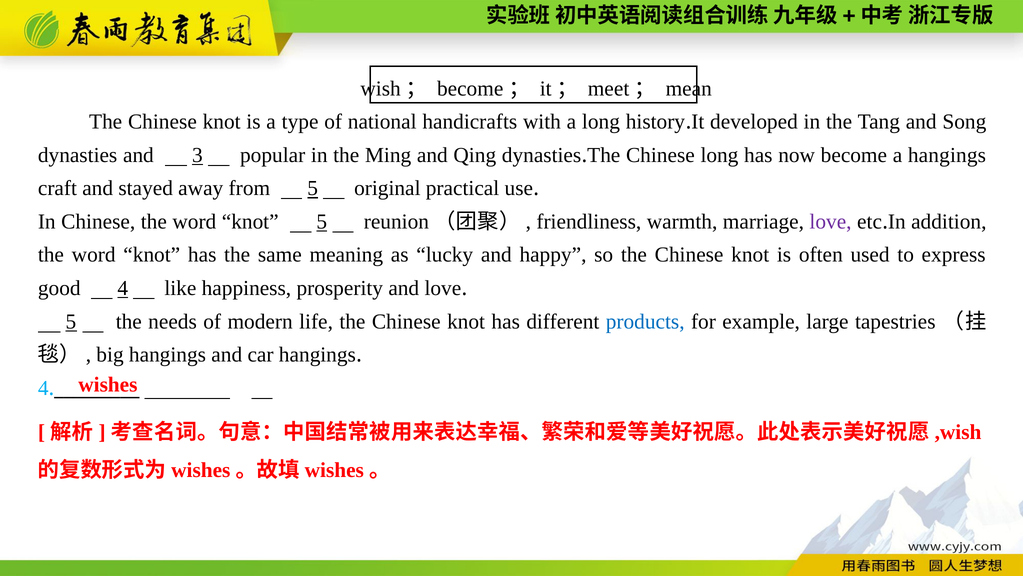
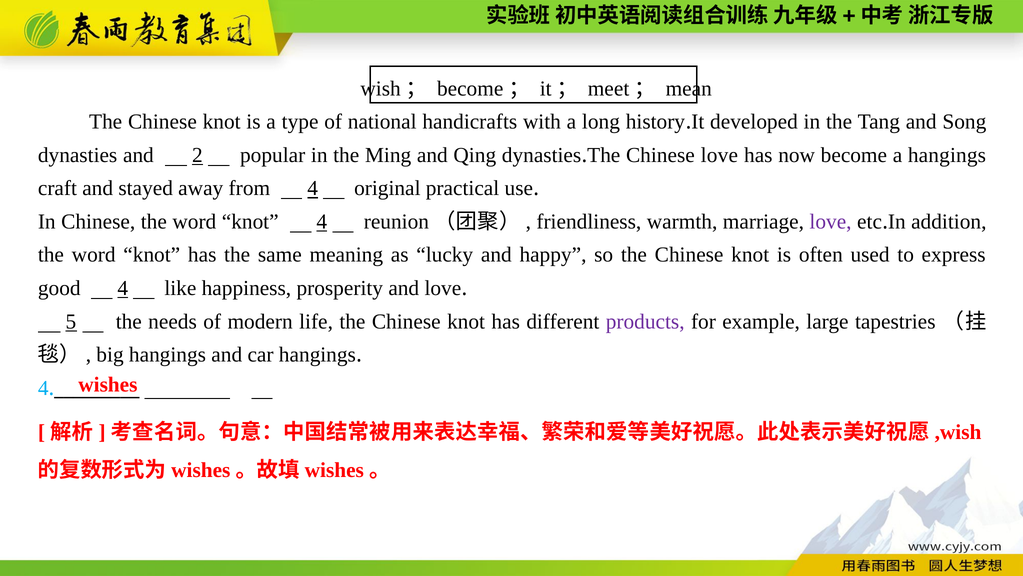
3: 3 -> 2 (197, 155)
Chinese long: long -> love (719, 155)
from 5: 5 -> 4 (313, 188)
knot 5: 5 -> 4 (322, 221)
products colour: blue -> purple (645, 321)
